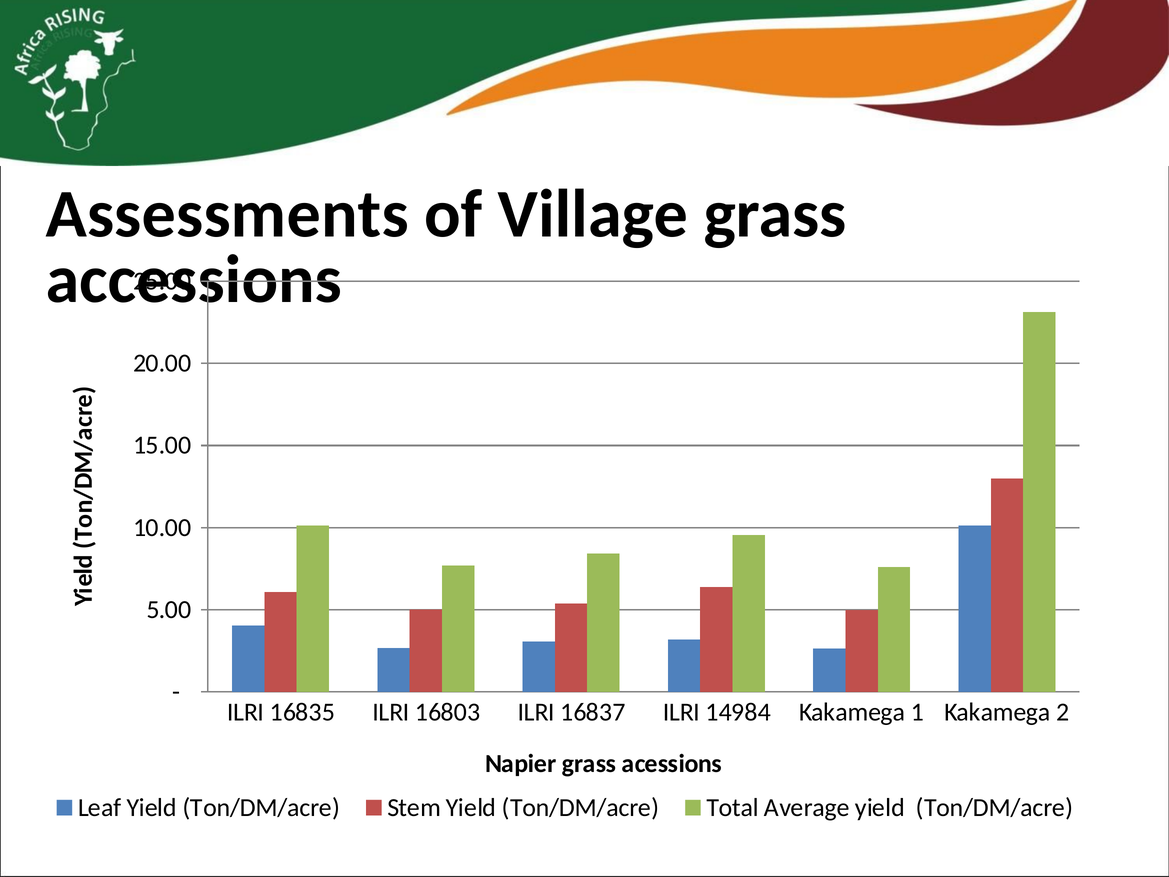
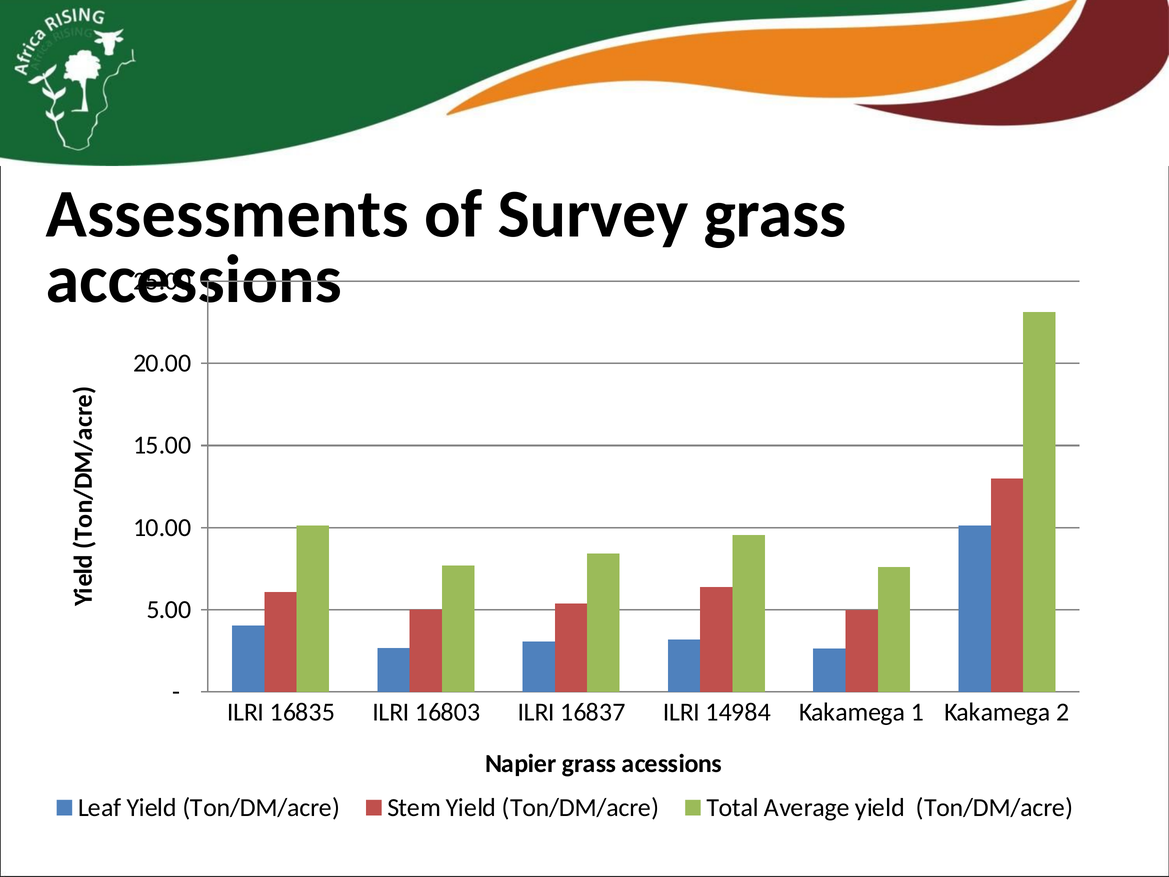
Village: Village -> Survey (593, 214)
